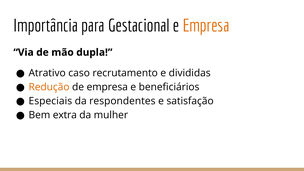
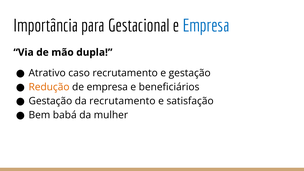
Empresa colour: orange -> blue (206, 26)
e divididas: divididas -> gestação (190, 73)
Especiais: Especiais -> Gestação (50, 101)
da respondentes: respondentes -> recrutamento (122, 101)
extra: extra -> babá (65, 115)
